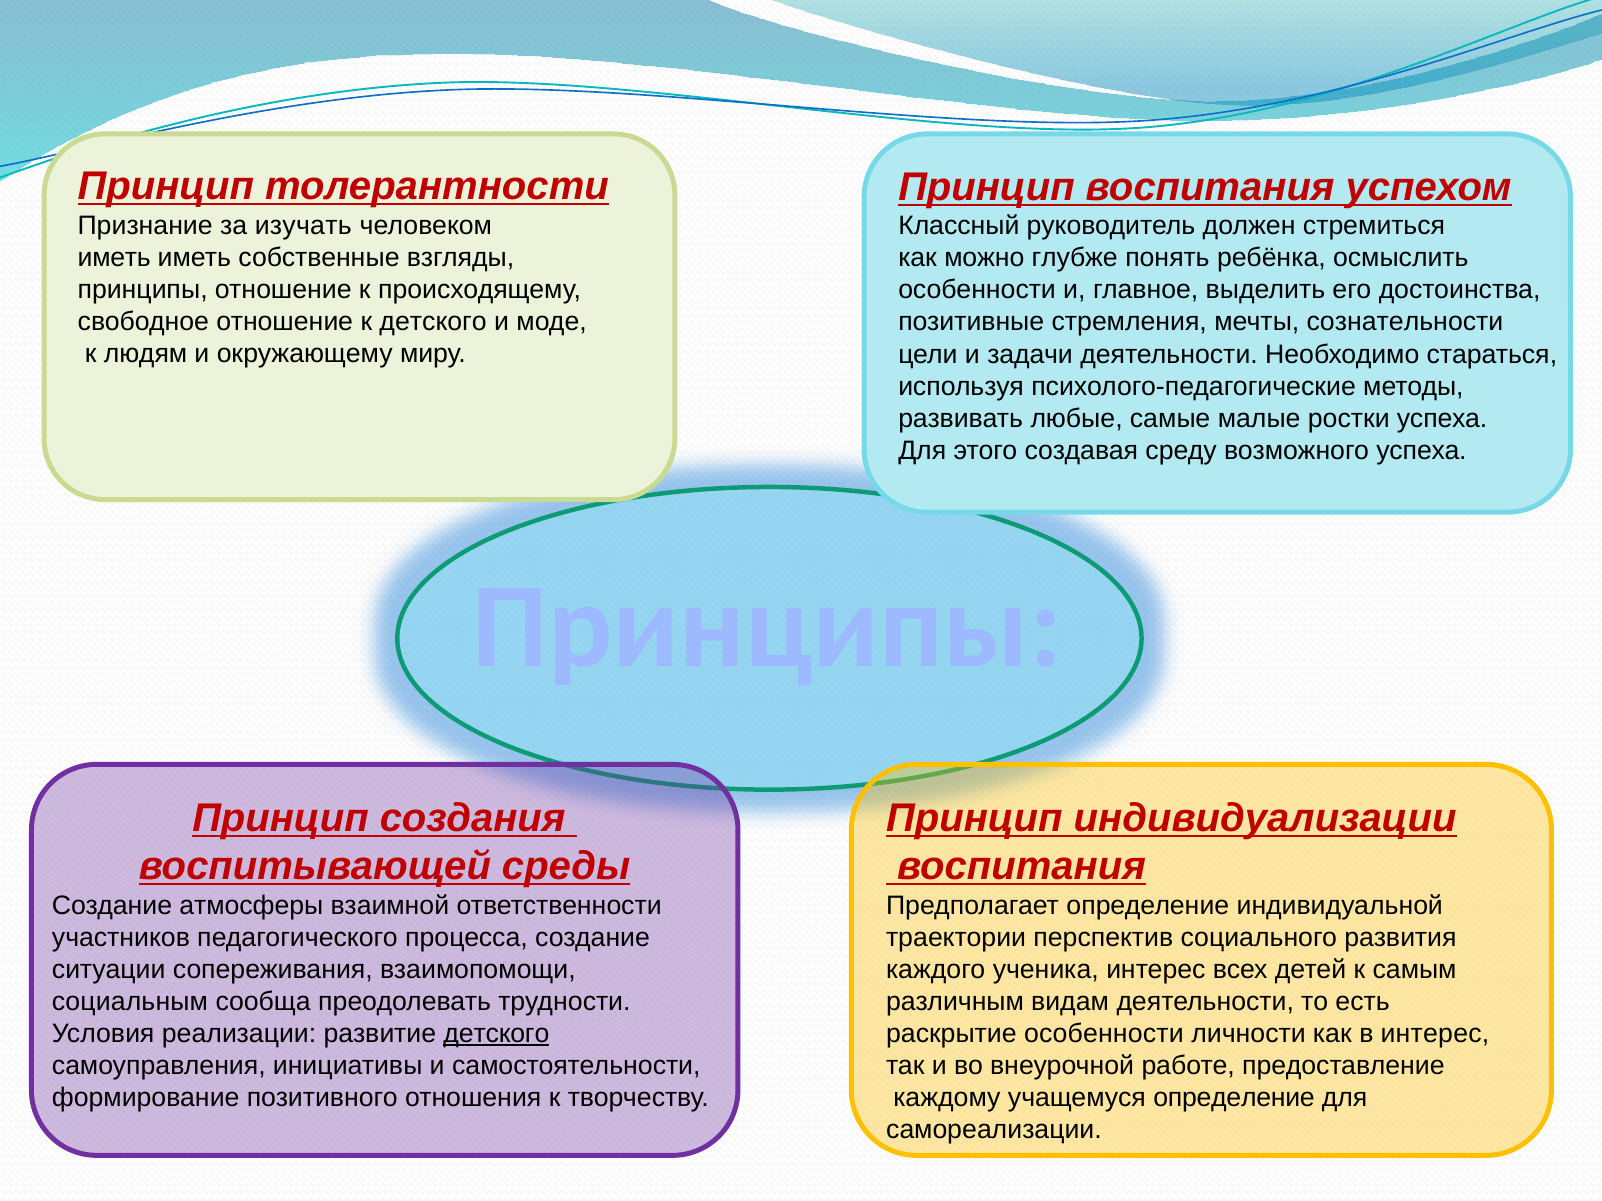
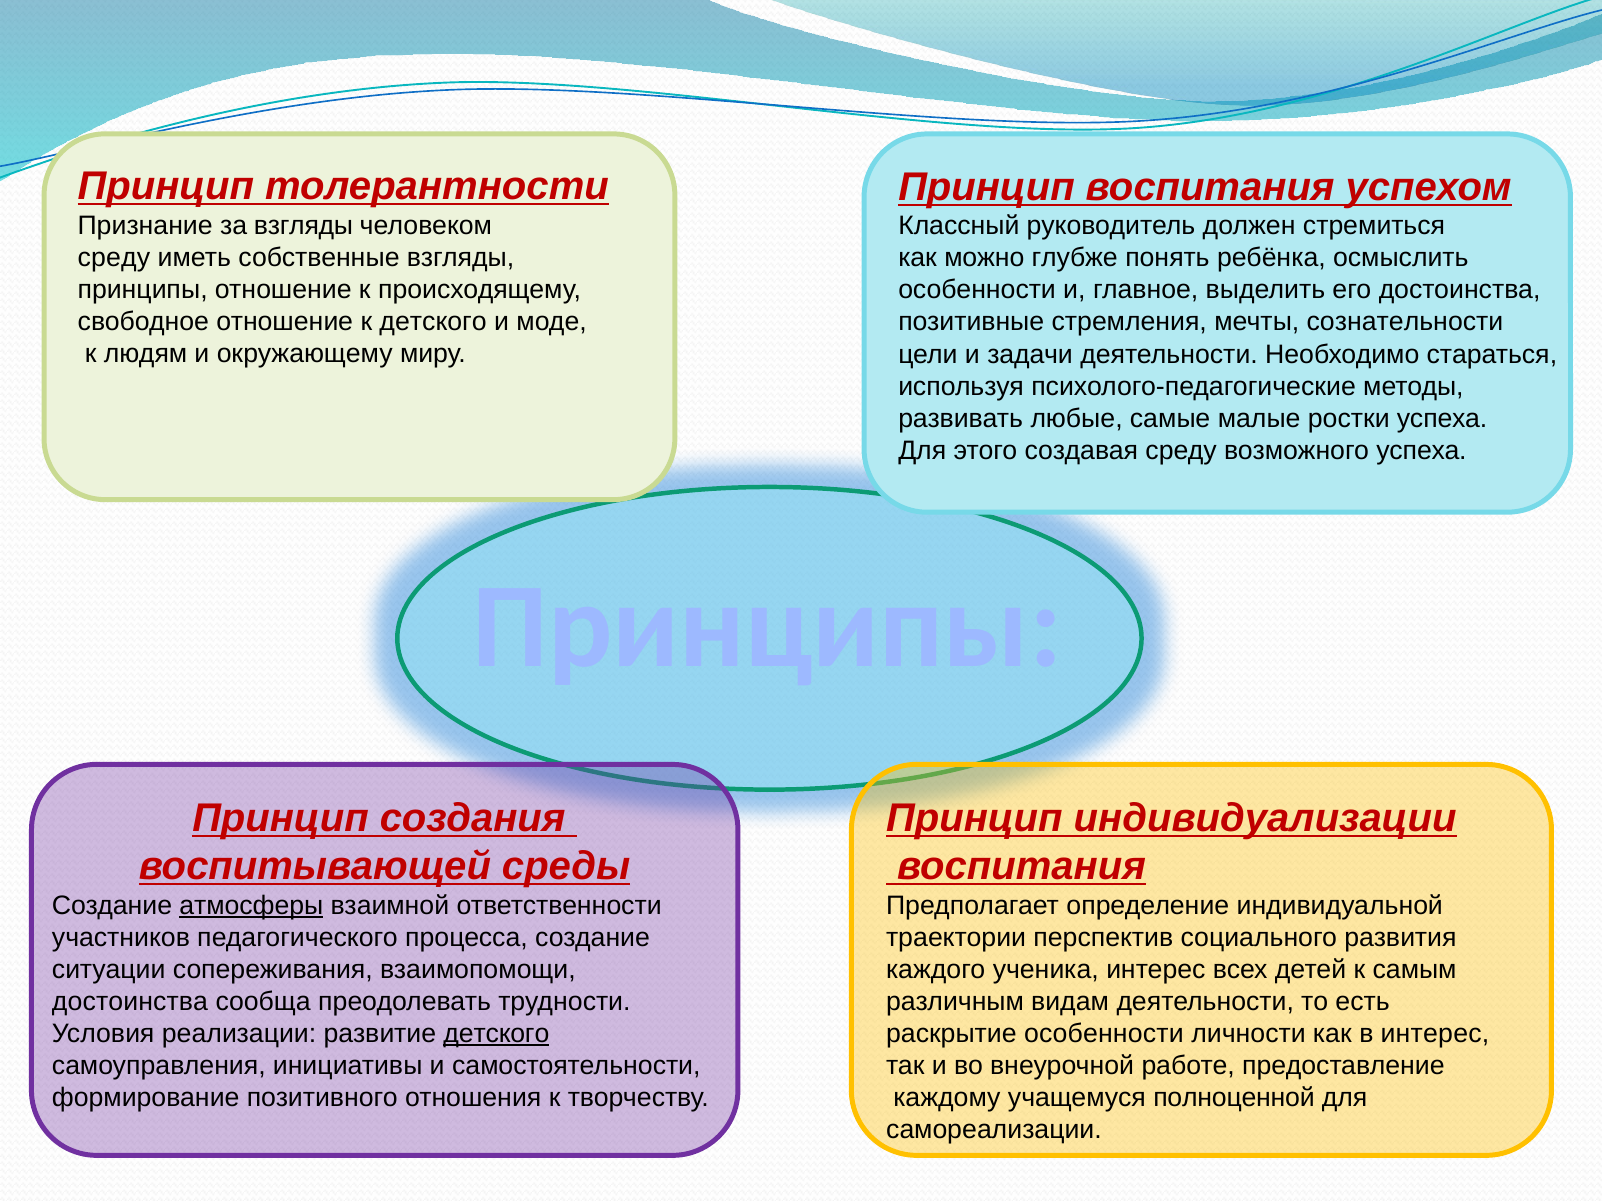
за изучать: изучать -> взгляды (304, 226)
иметь: иметь -> среду (114, 258)
атмосферы underline: none -> present (251, 906)
социальным: социальным -> достоинства (130, 1002)
учащемуся определение: определение -> полноценной (1234, 1098)
